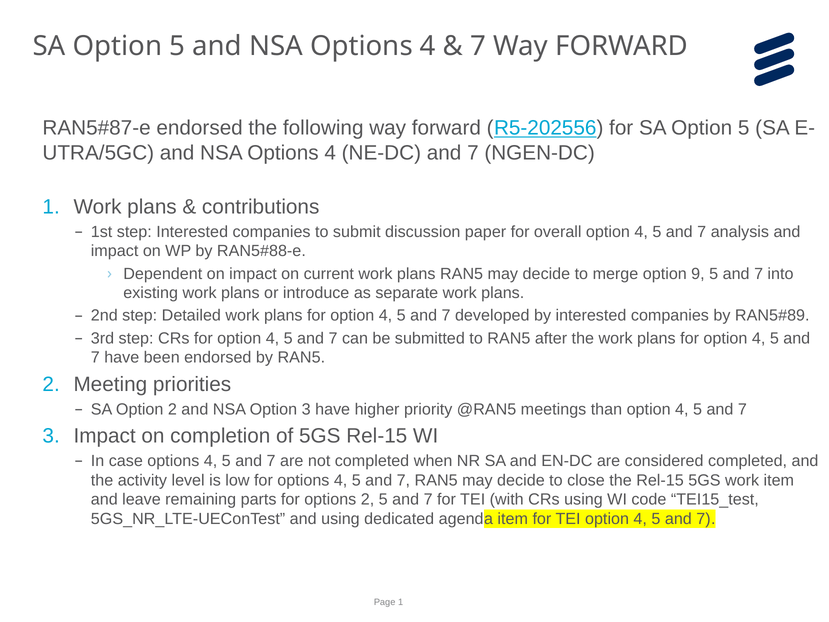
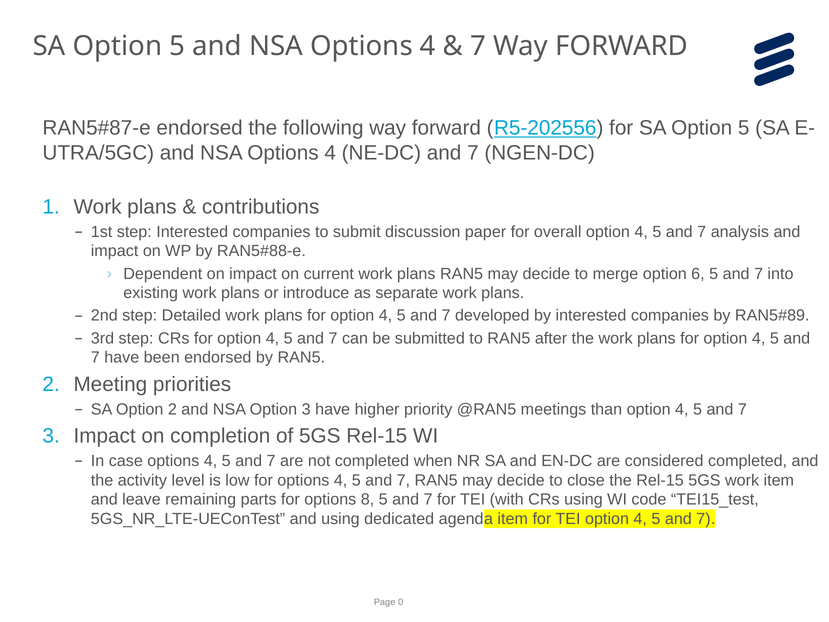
9: 9 -> 6 (698, 274)
options 2: 2 -> 8 (368, 499)
1: 1 -> 0 (401, 602)
